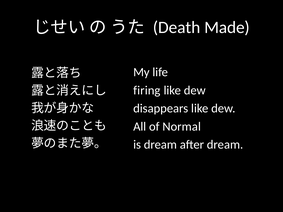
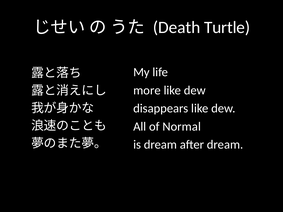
Made: Made -> Turtle (227, 27)
firing: firing -> more (147, 90)
